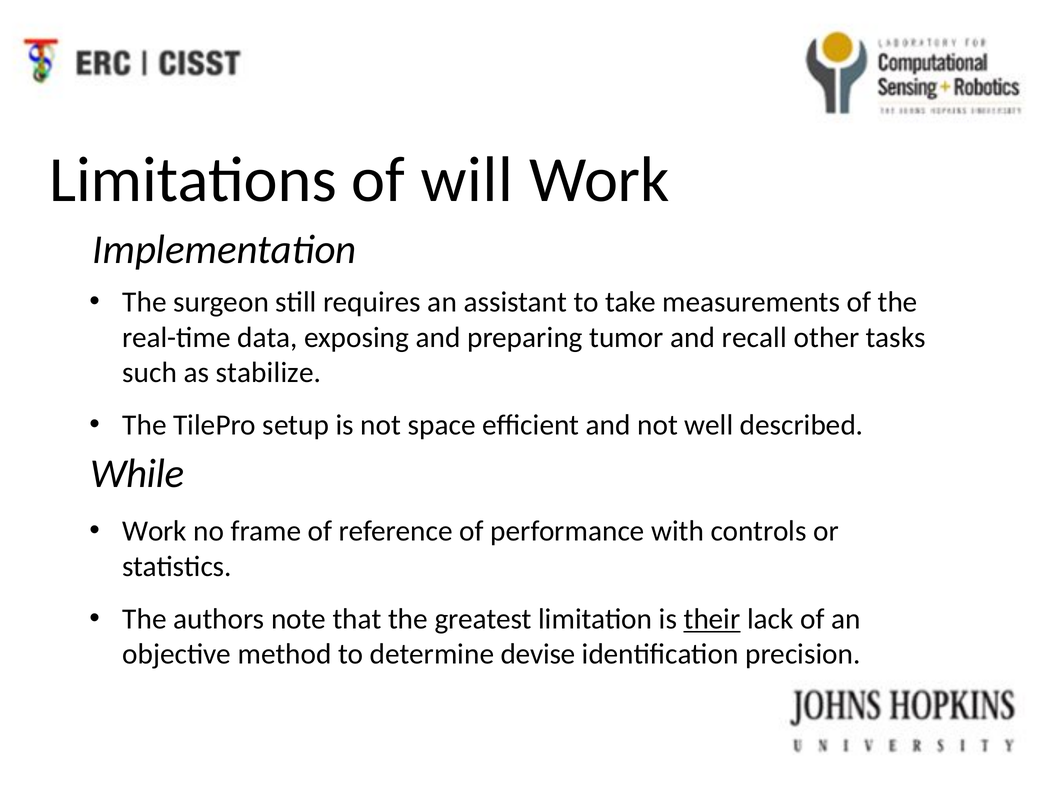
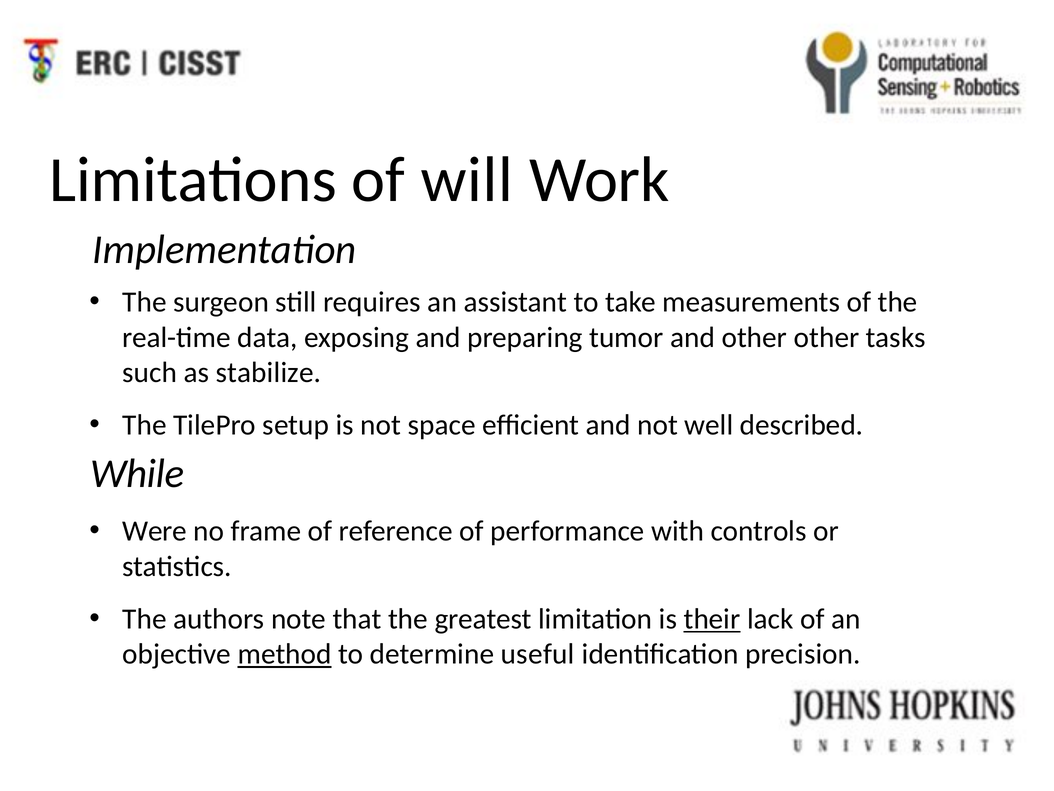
and recall: recall -> other (754, 337)
Work: Work -> Were (155, 531)
method underline: none -> present (285, 654)
devise: devise -> useful (538, 654)
